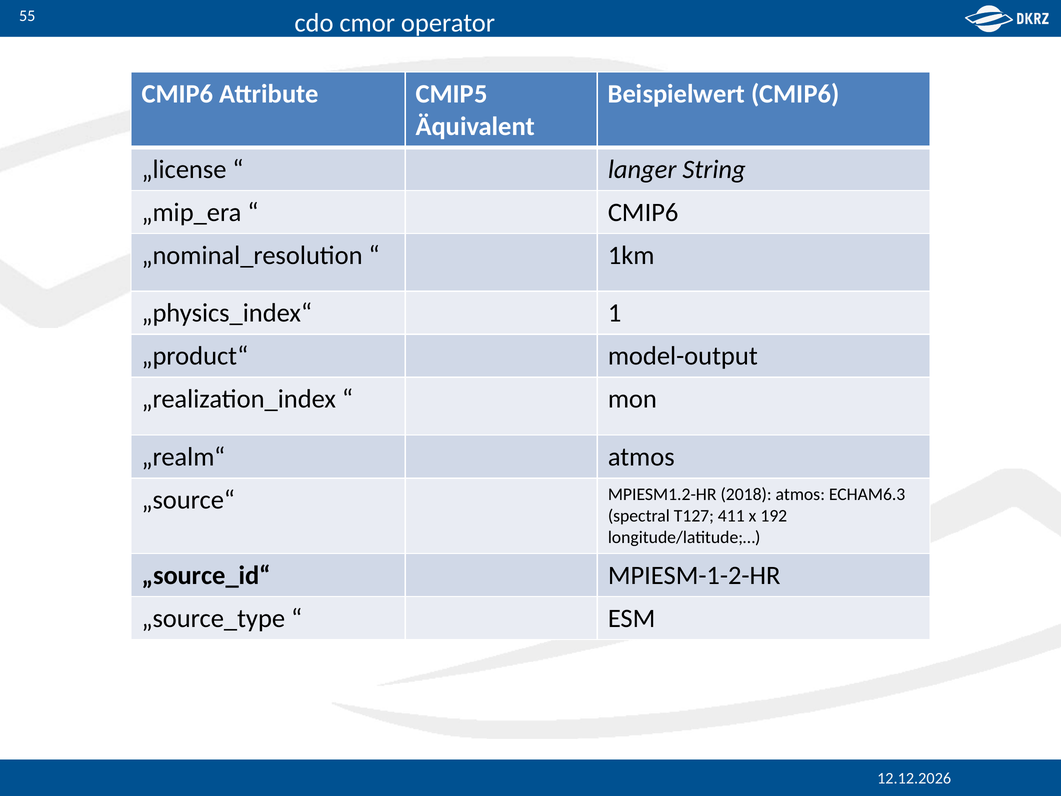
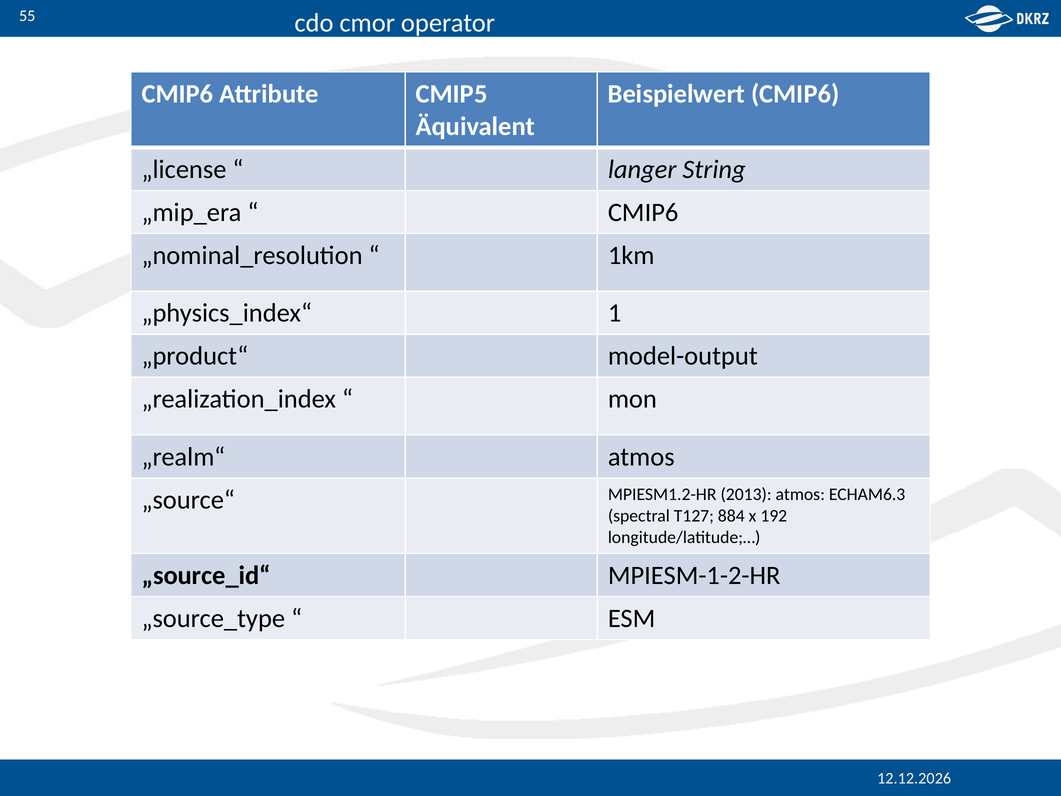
2018: 2018 -> 2013 (746, 494)
411: 411 -> 884 (731, 516)
